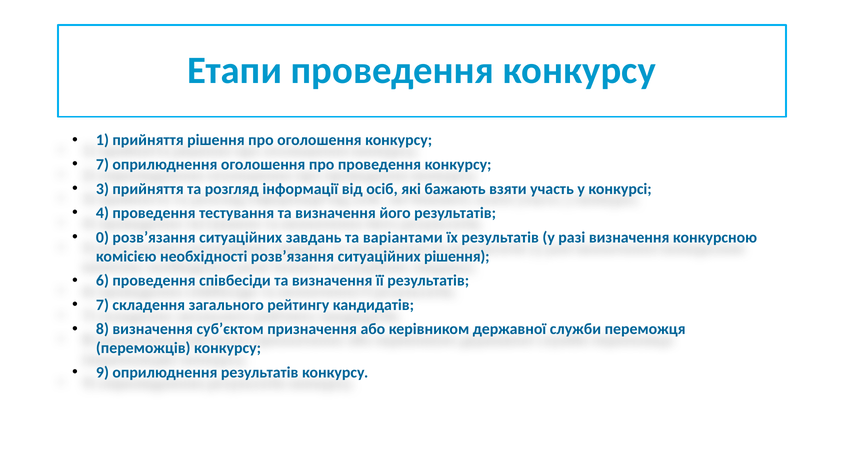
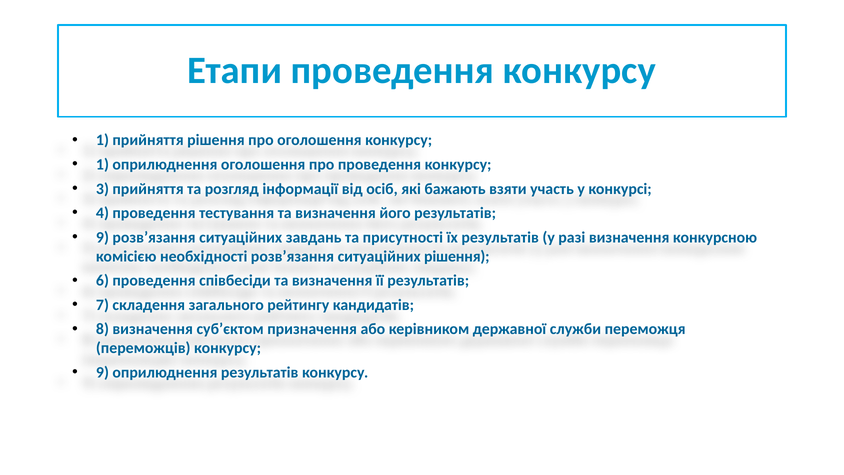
7: 7 -> 1 (102, 164)
0: 0 -> 9 (102, 237)
варіантами: варіантами -> присутності (403, 237)
